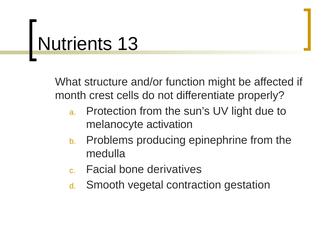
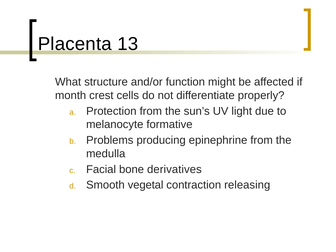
Nutrients: Nutrients -> Placenta (75, 44)
activation: activation -> formative (169, 125)
gestation: gestation -> releasing (247, 185)
